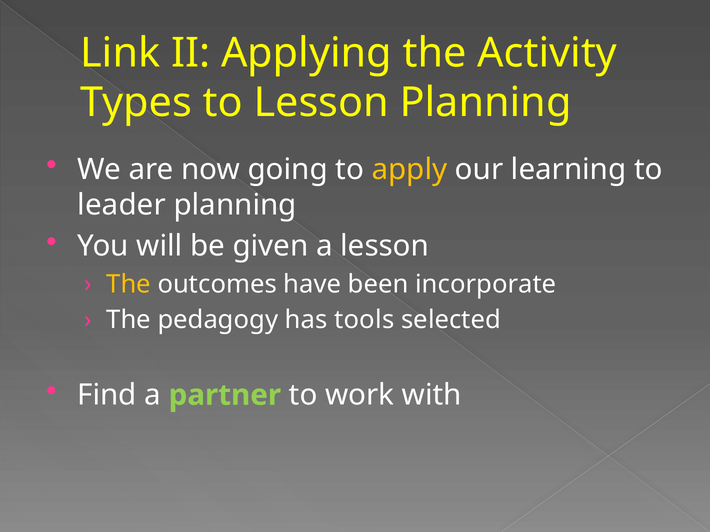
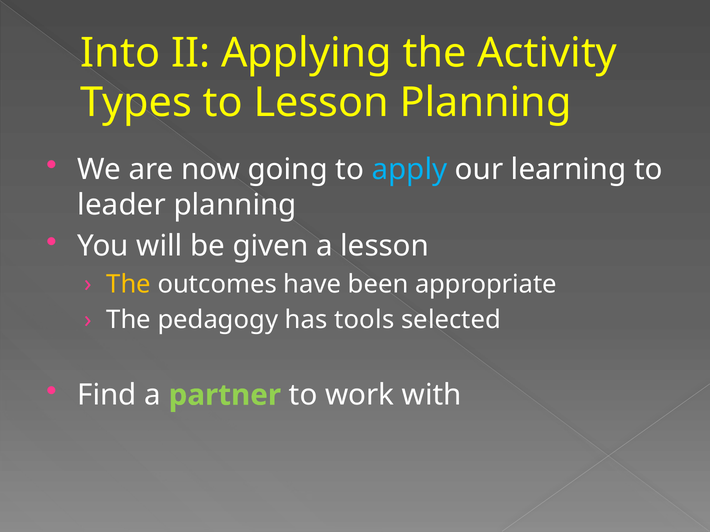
Link: Link -> Into (120, 53)
apply colour: yellow -> light blue (409, 170)
incorporate: incorporate -> appropriate (486, 284)
